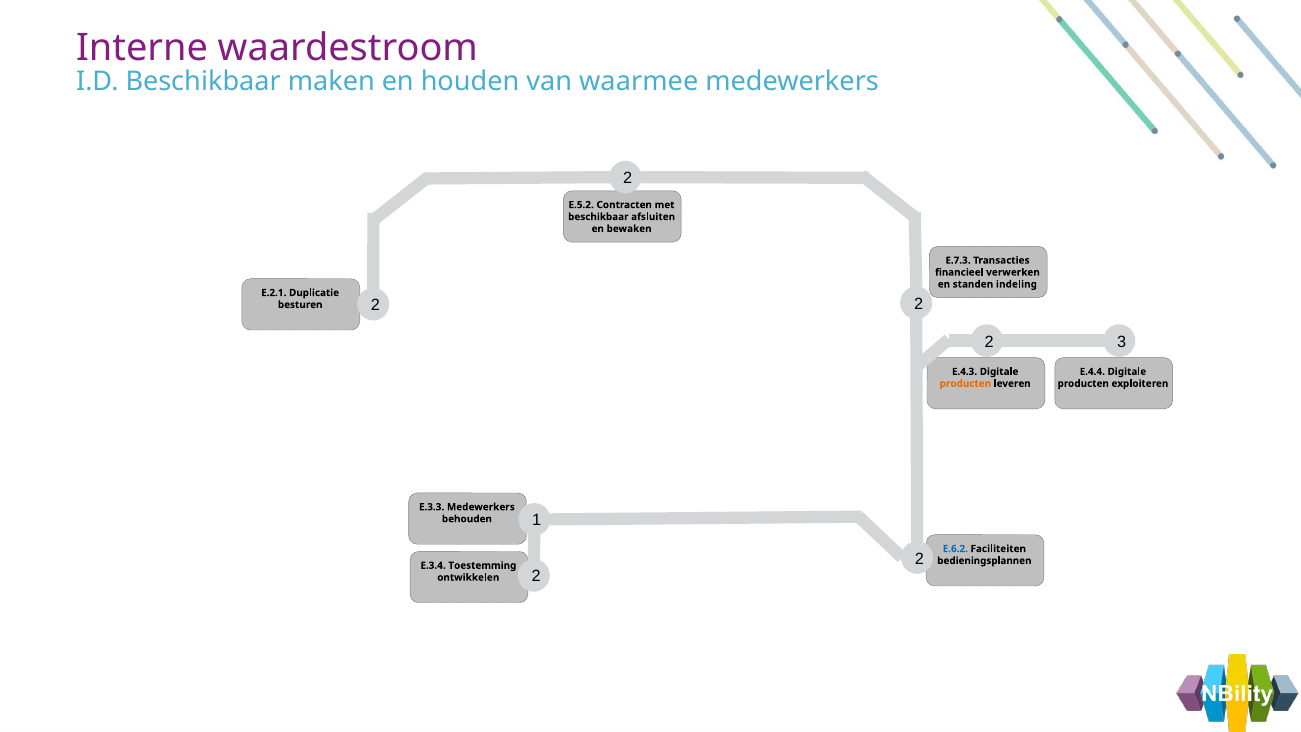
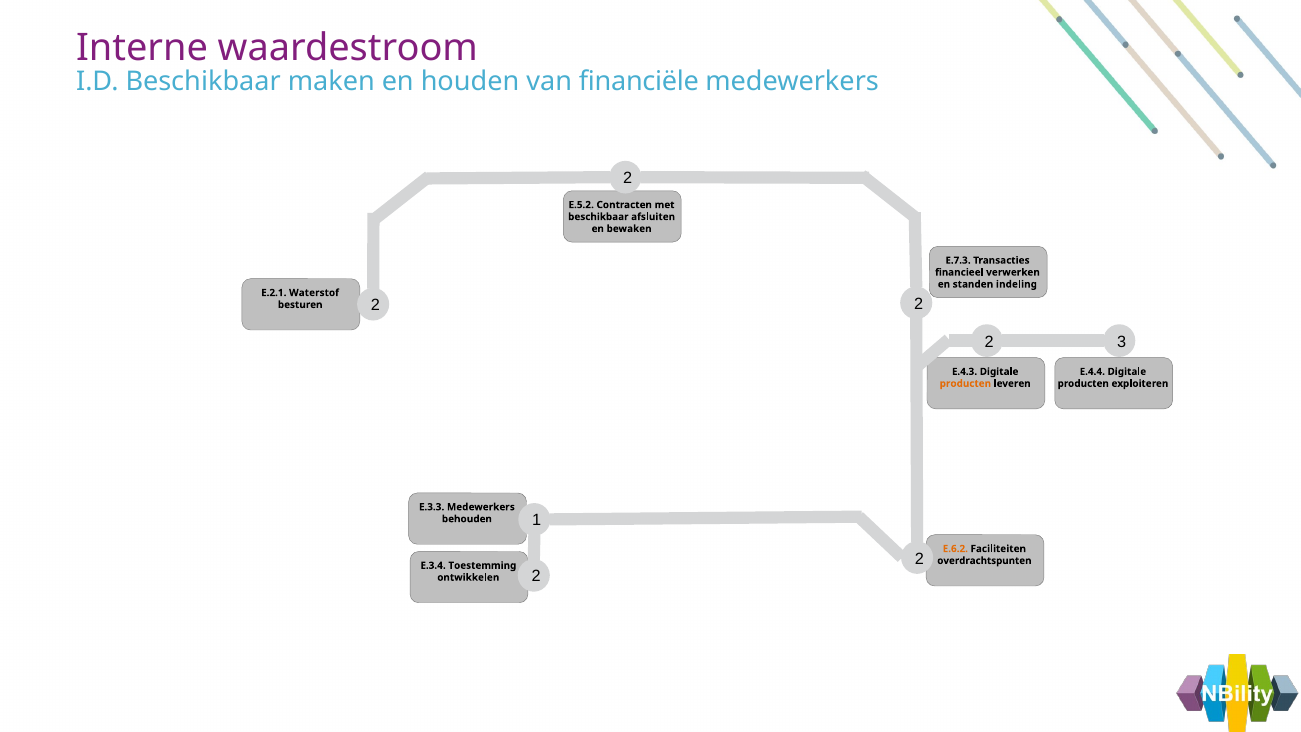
waarmee: waarmee -> financiële (639, 81)
Duplicatie: Duplicatie -> Waterstof (314, 293)
E.6.2 colour: blue -> orange (955, 549)
bedieningsplannen: bedieningsplannen -> overdrachtspunten (984, 561)
